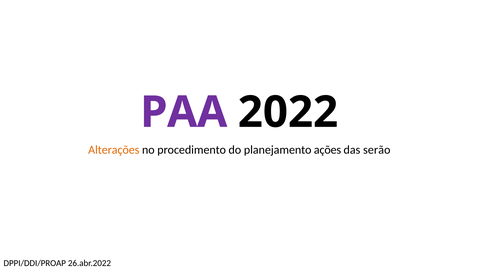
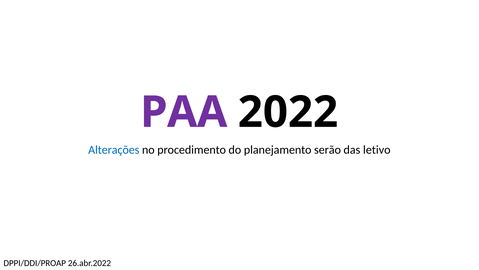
Alterações colour: orange -> blue (114, 150)
ações: ações -> serão (327, 150)
serão: serão -> letivo (377, 150)
